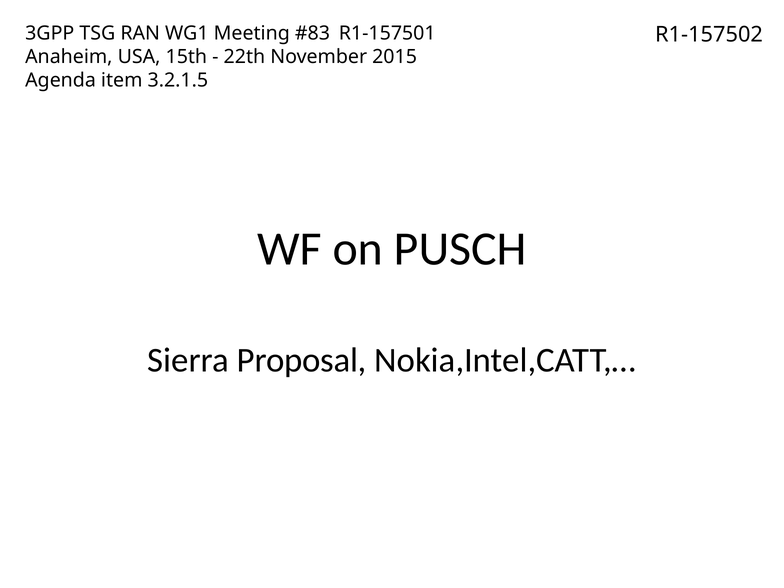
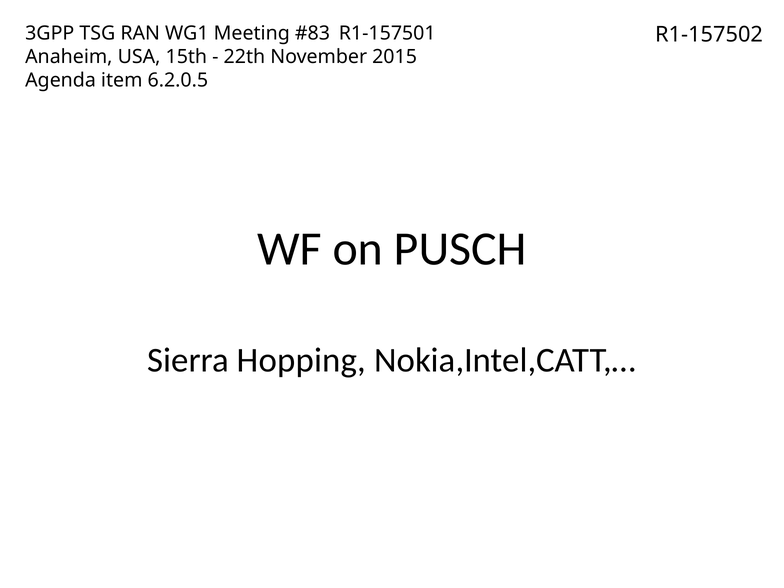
3.2.1.5: 3.2.1.5 -> 6.2.0.5 (178, 80)
Proposal: Proposal -> Hopping (301, 360)
